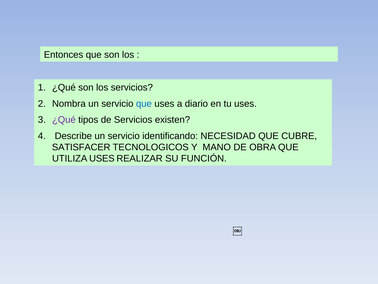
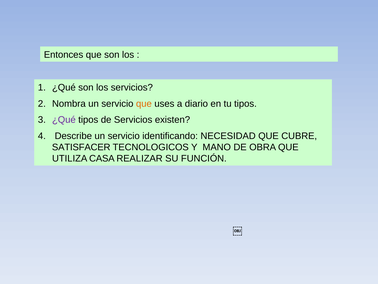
que colour: blue -> orange (144, 103)
tu uses: uses -> tipos (245, 103)
UTILIZA USES: USES -> CASA (102, 158)
